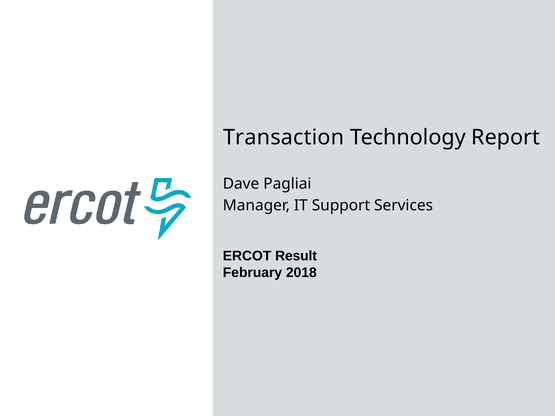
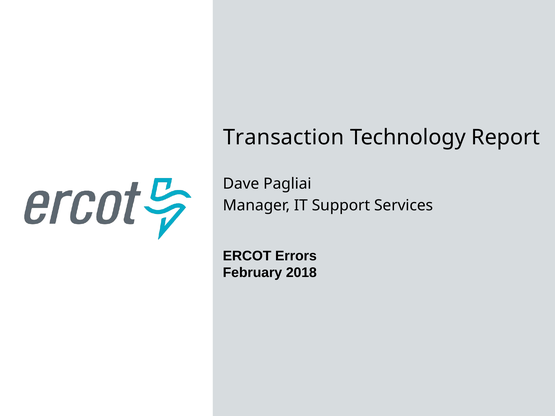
Result: Result -> Errors (296, 256)
